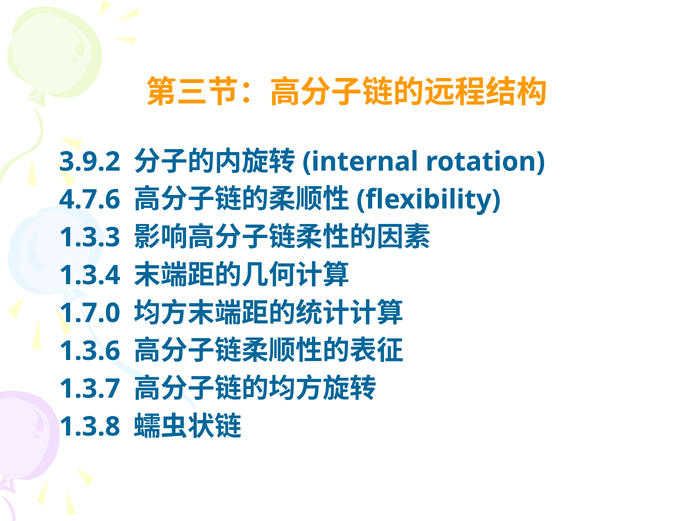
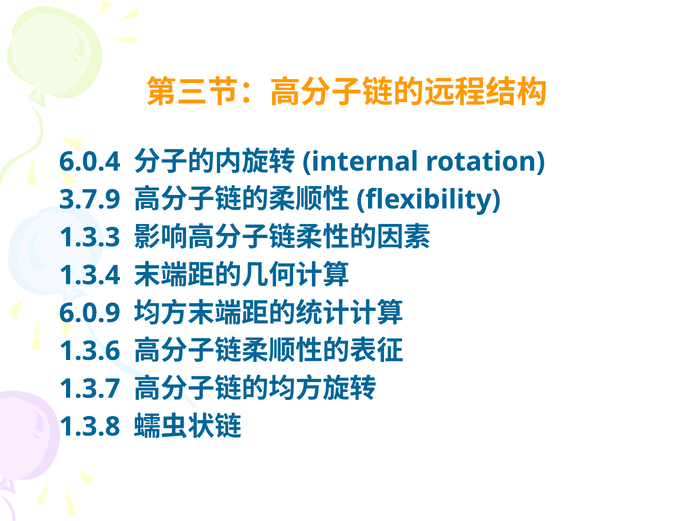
3.9.2: 3.9.2 -> 6.0.4 (90, 162)
4.7.6: 4.7.6 -> 3.7.9 (90, 200)
1.7.0: 1.7.0 -> 6.0.9 (90, 313)
